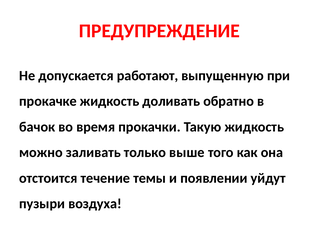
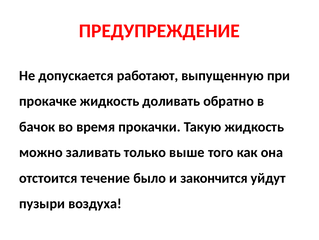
темы: темы -> было (150, 178)
появлении: появлении -> закончится (214, 178)
